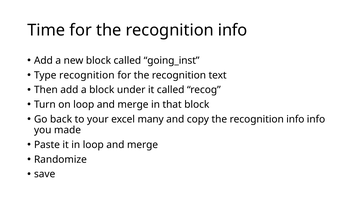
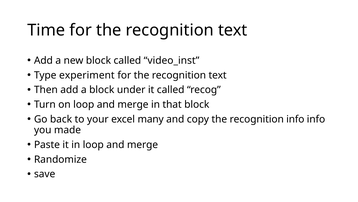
info: info -> text (233, 30)
going_inst: going_inst -> video_inst (172, 60)
Type recognition: recognition -> experiment (87, 75)
